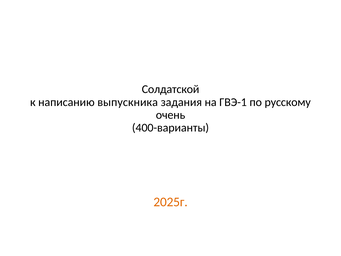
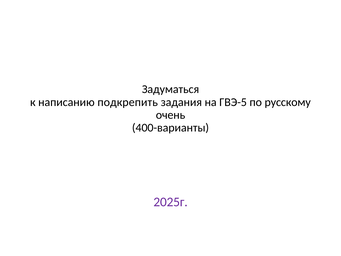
Солдатской: Солдатской -> Задуматься (171, 89)
выпускника: выпускника -> подкрепить (128, 102)
ГВЭ-1: ГВЭ-1 -> ГВЭ-5 (233, 102)
2025г colour: orange -> purple (171, 202)
